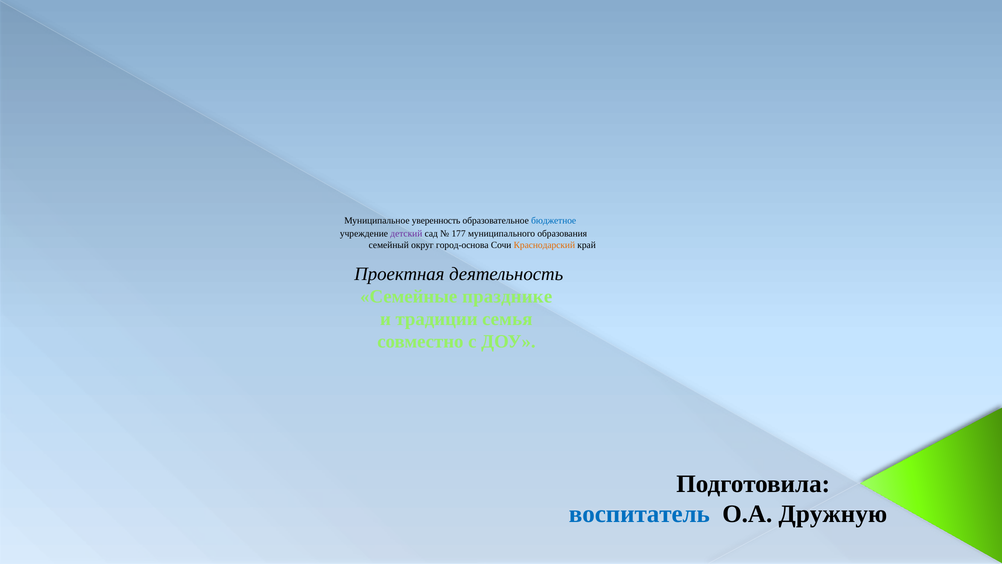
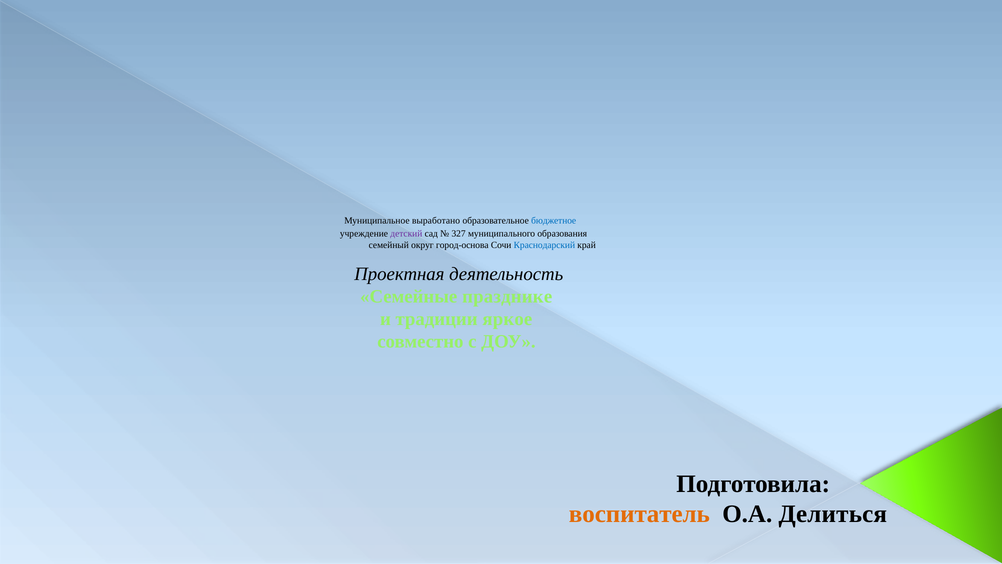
уверенность: уверенность -> выработано (436, 220)
177: 177 -> 327 (459, 234)
Краснодарский colour: orange -> blue (544, 245)
семья: семья -> яркое (507, 319)
воспитатель colour: blue -> orange (639, 514)
Дружную: Дружную -> Делиться (833, 514)
